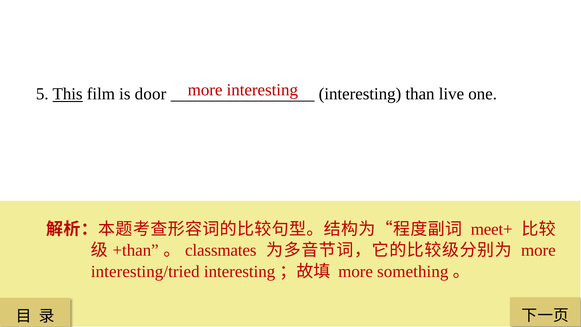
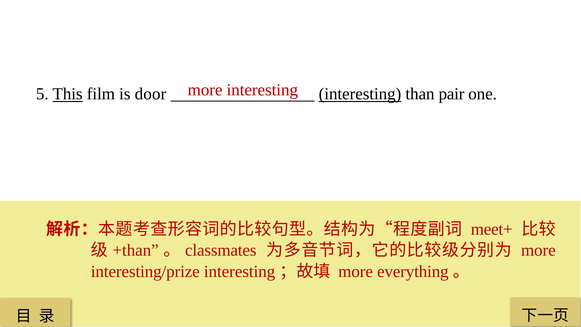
interesting underline: none -> present (360, 94)
live: live -> pair (452, 94)
interesting/tried: interesting/tried -> interesting/prize (145, 271)
something: something -> everything (413, 271)
